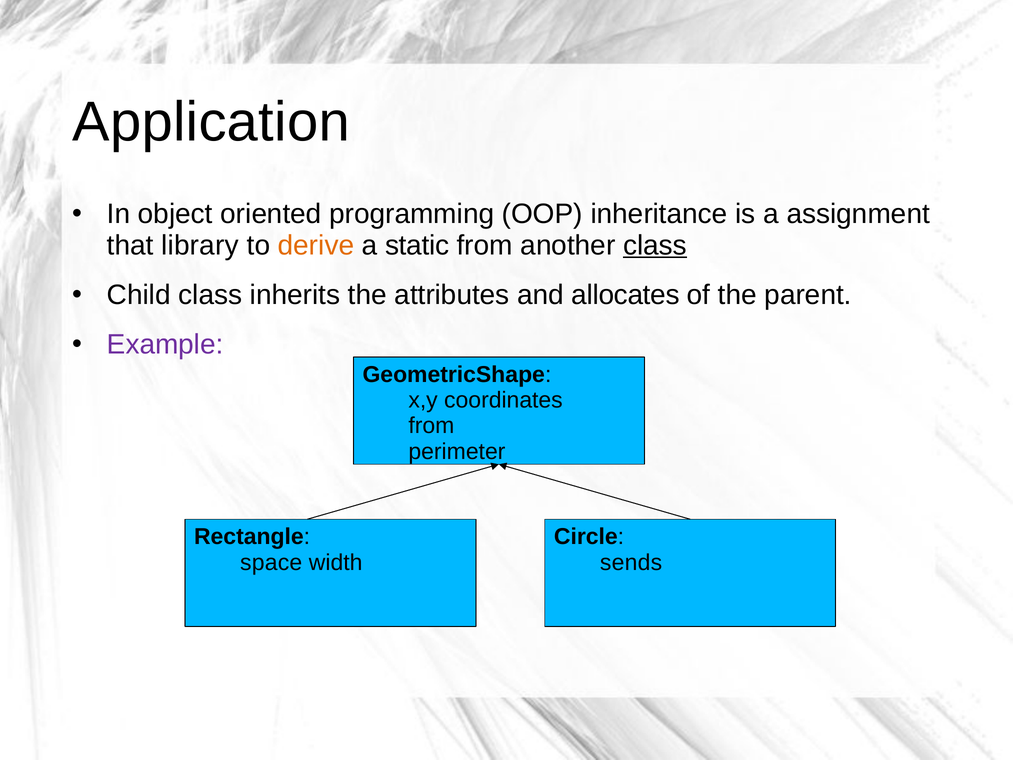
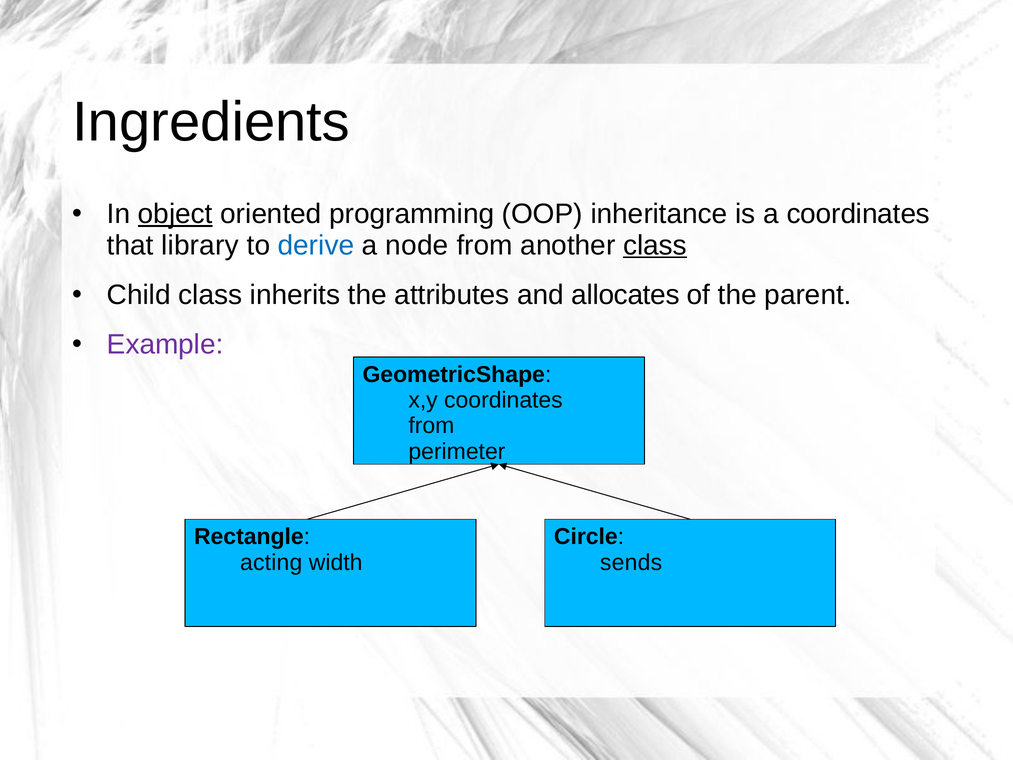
Application: Application -> Ingredients (211, 122)
object underline: none -> present (175, 214)
a assignment: assignment -> coordinates (858, 214)
derive colour: orange -> blue (316, 245)
static: static -> node (417, 245)
space: space -> acting (271, 562)
